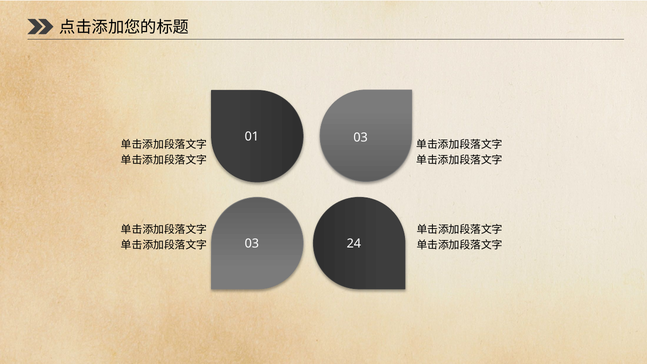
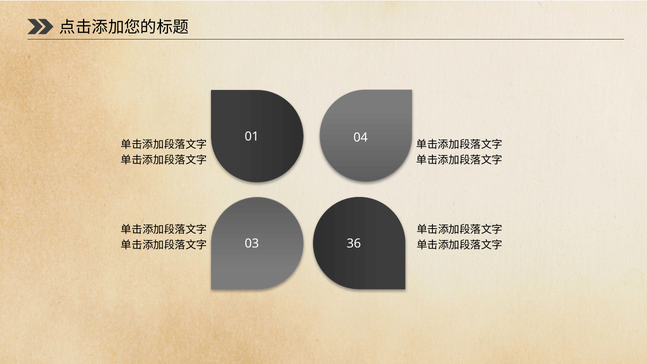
01 03: 03 -> 04 (361, 138)
24: 24 -> 36 (354, 244)
